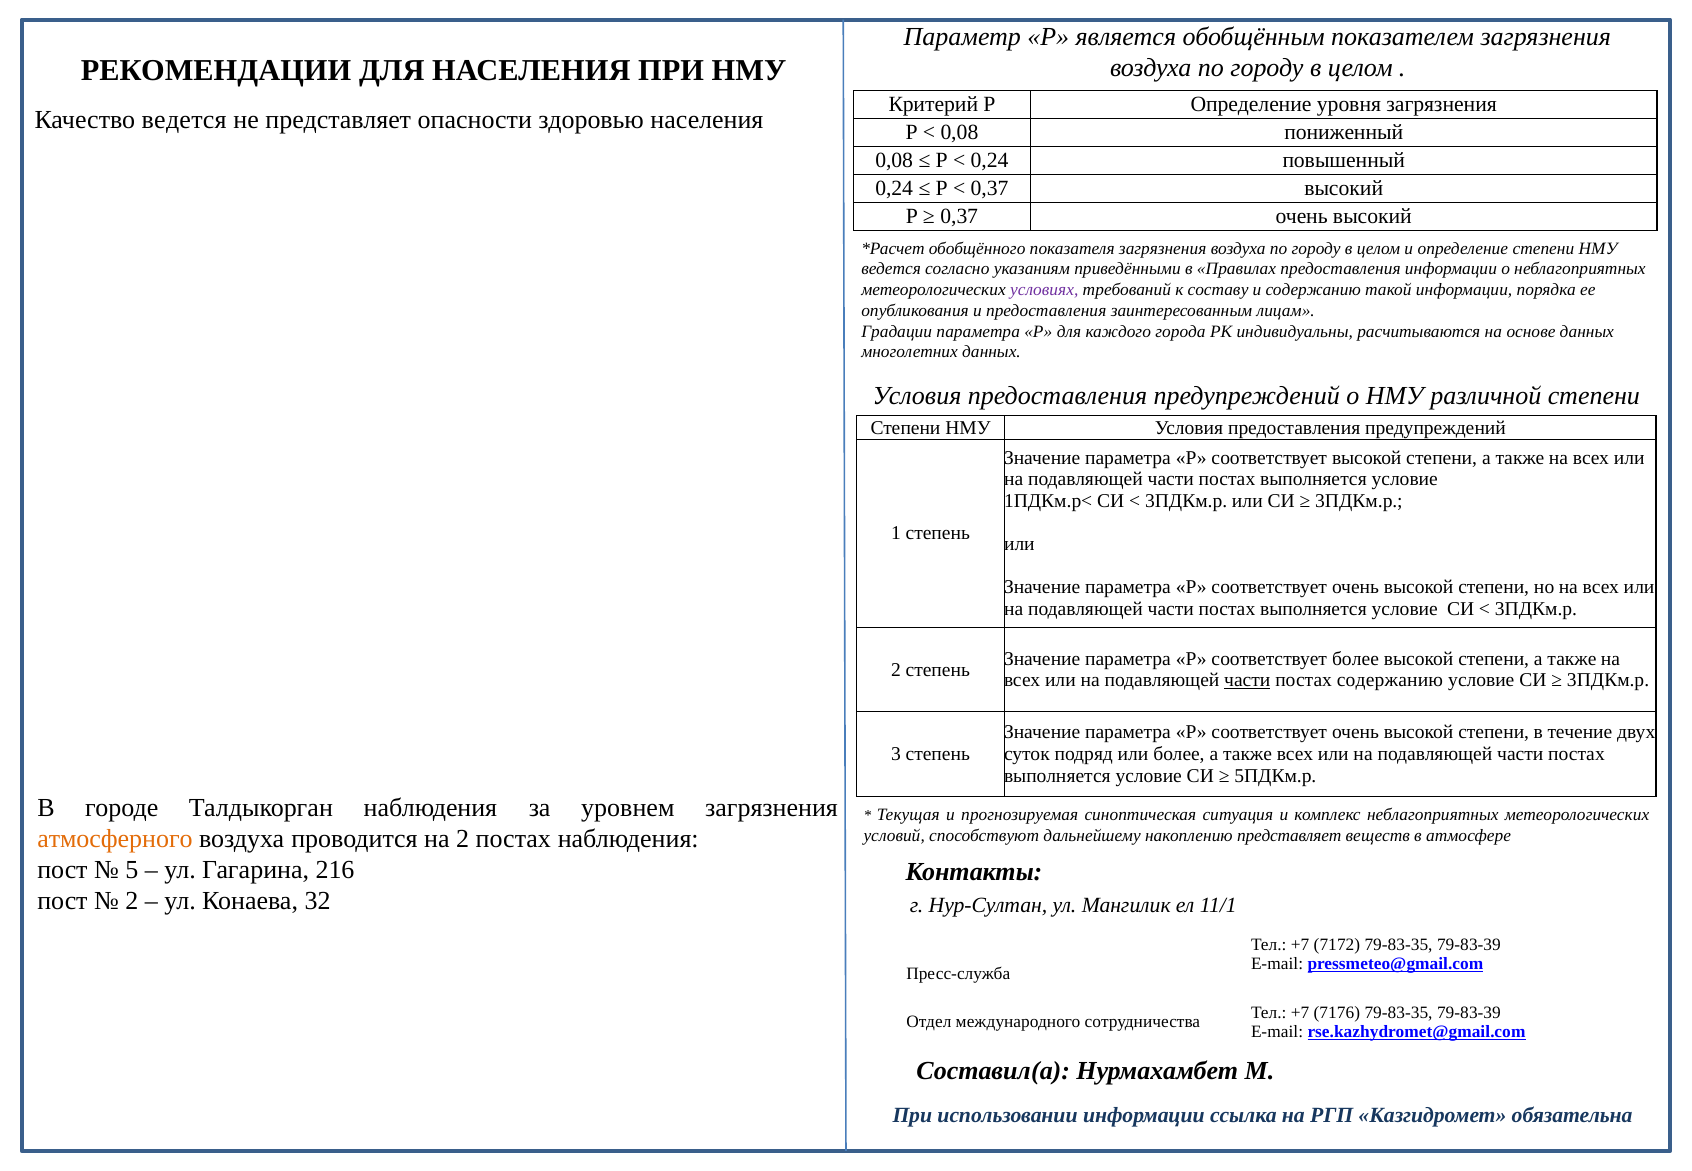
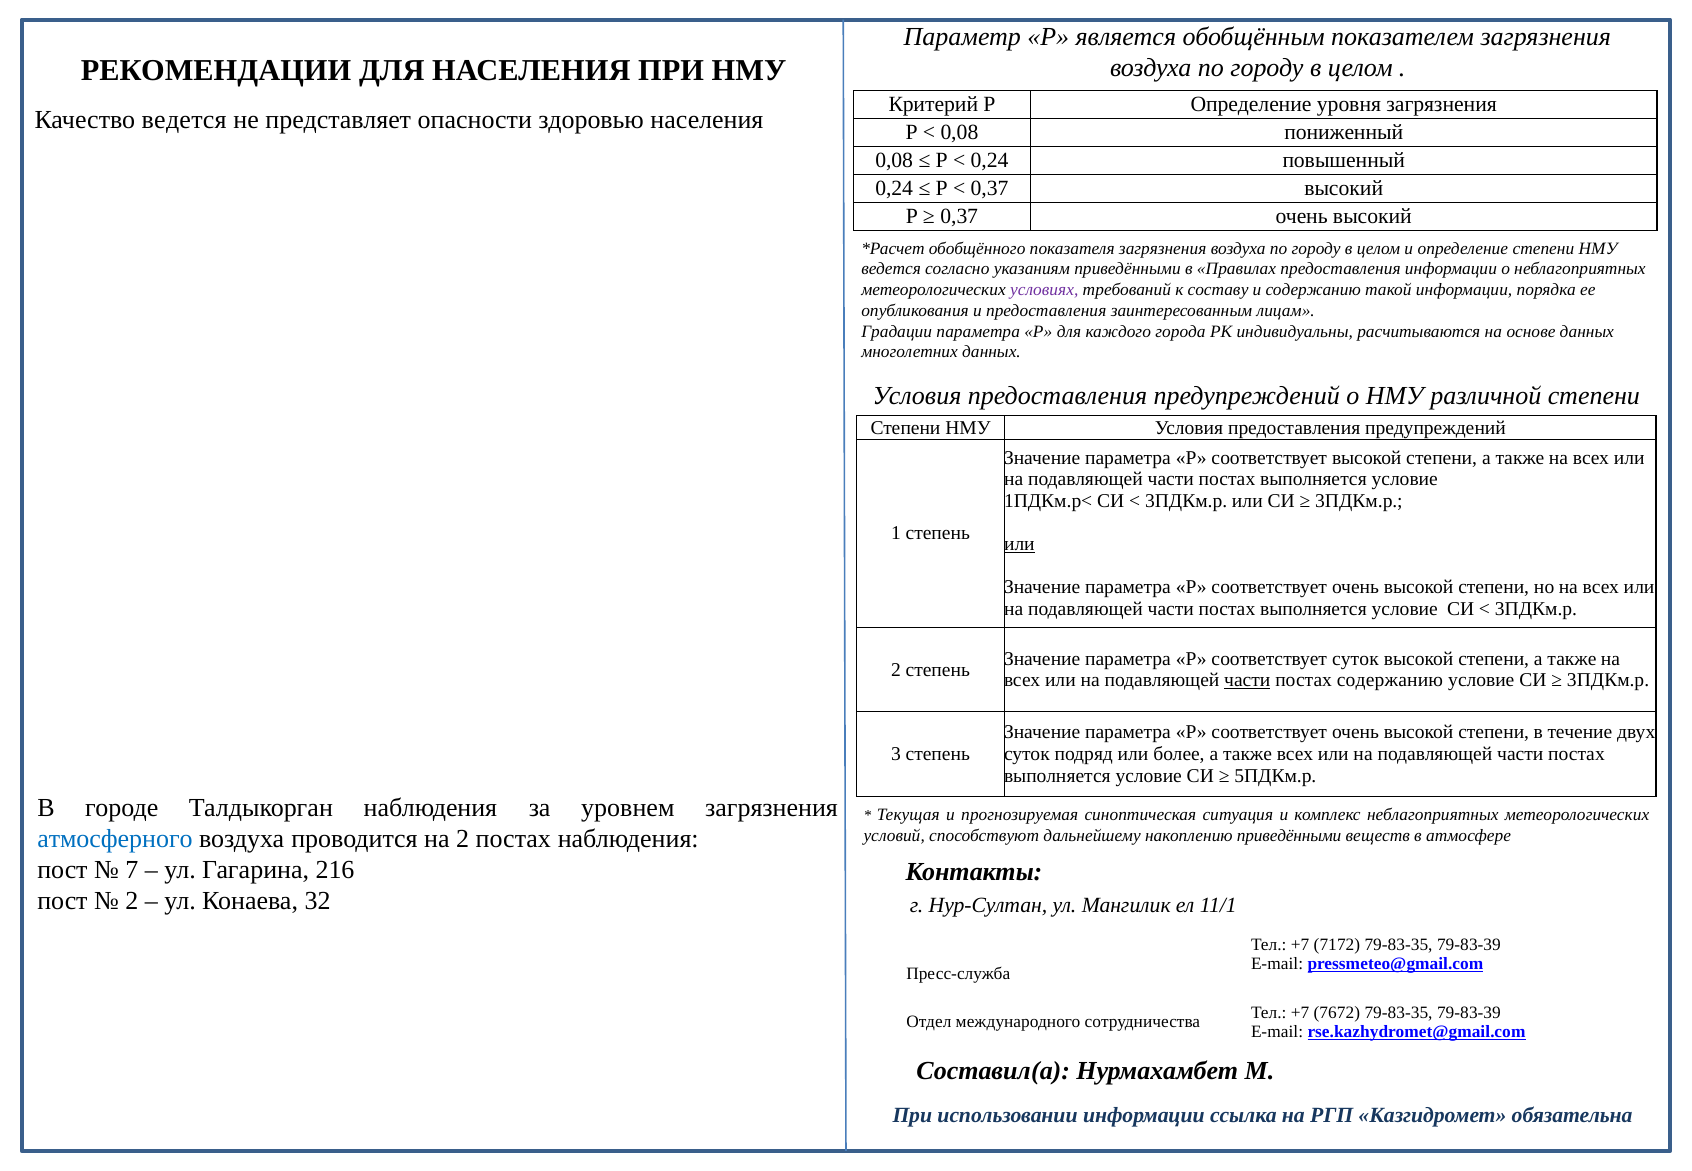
или underline: none -> present (1019, 544)
соответствует более: более -> суток (1355, 659)
атмосферного colour: orange -> blue (115, 839)
накоплению представляет: представляет -> приведёнными (1289, 836)
5: 5 -> 7 (132, 870)
7176: 7176 -> 7672 (1337, 1013)
